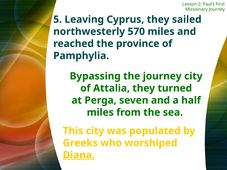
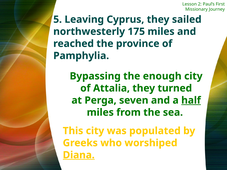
570: 570 -> 175 (136, 32)
the journey: journey -> enough (162, 76)
half underline: none -> present (191, 100)
